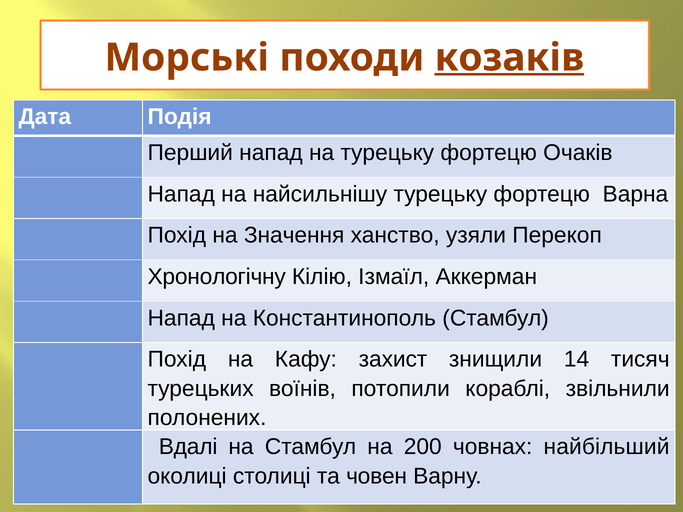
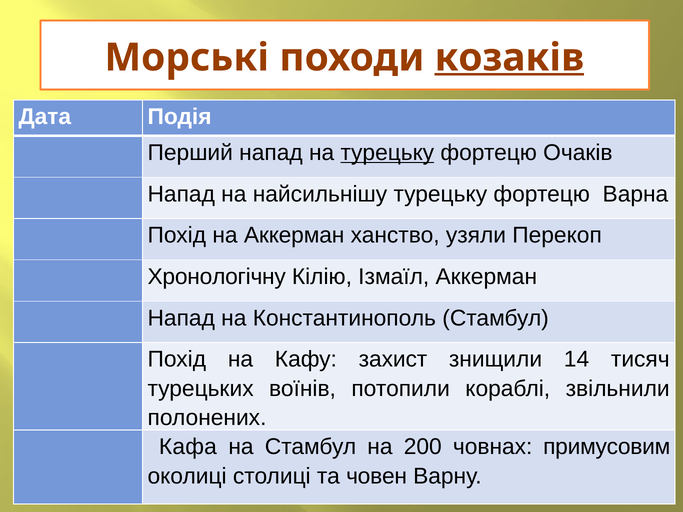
турецьку underline: none -> present (387, 153)
на Значення: Значення -> Аккерман (294, 235)
Вдалі: Вдалі -> Кафа (188, 447)
найбільший: найбільший -> примусовим (607, 447)
